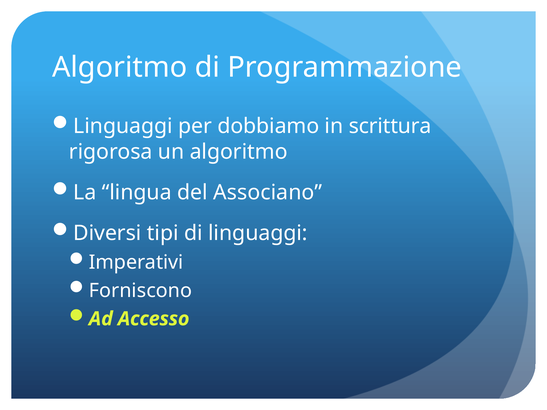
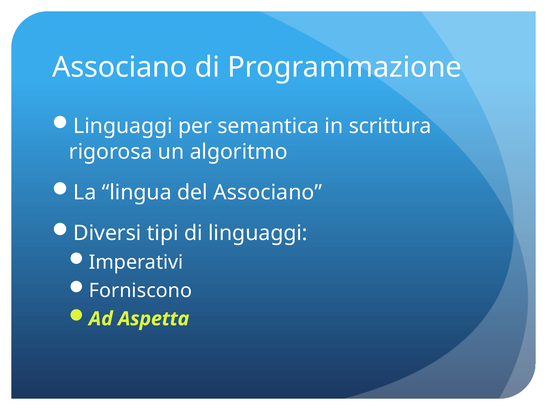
Algoritmo: Algoritmo -> Associano (120, 67)
dobbiamo: dobbiamo -> semantica (268, 126)
Accesso: Accesso -> Aspetta (154, 319)
